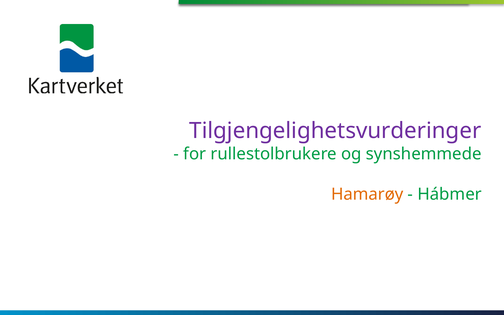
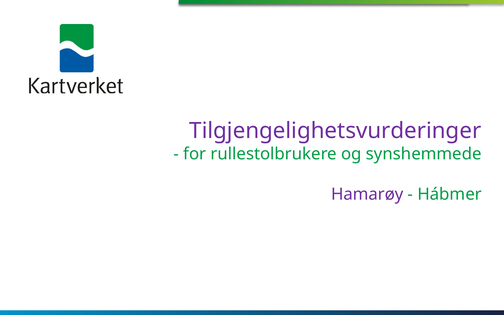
Hamarøy colour: orange -> purple (367, 194)
